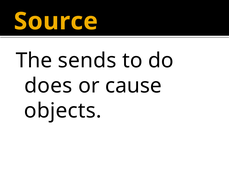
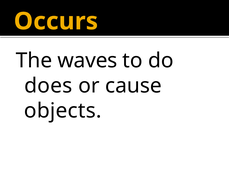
Source: Source -> Occurs (56, 21)
sends: sends -> waves (87, 61)
